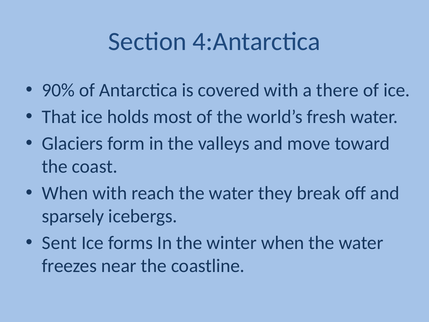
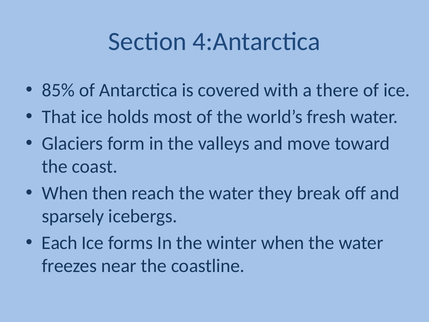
90%: 90% -> 85% (58, 90)
When with: with -> then (110, 193)
Sent: Sent -> Each (60, 243)
